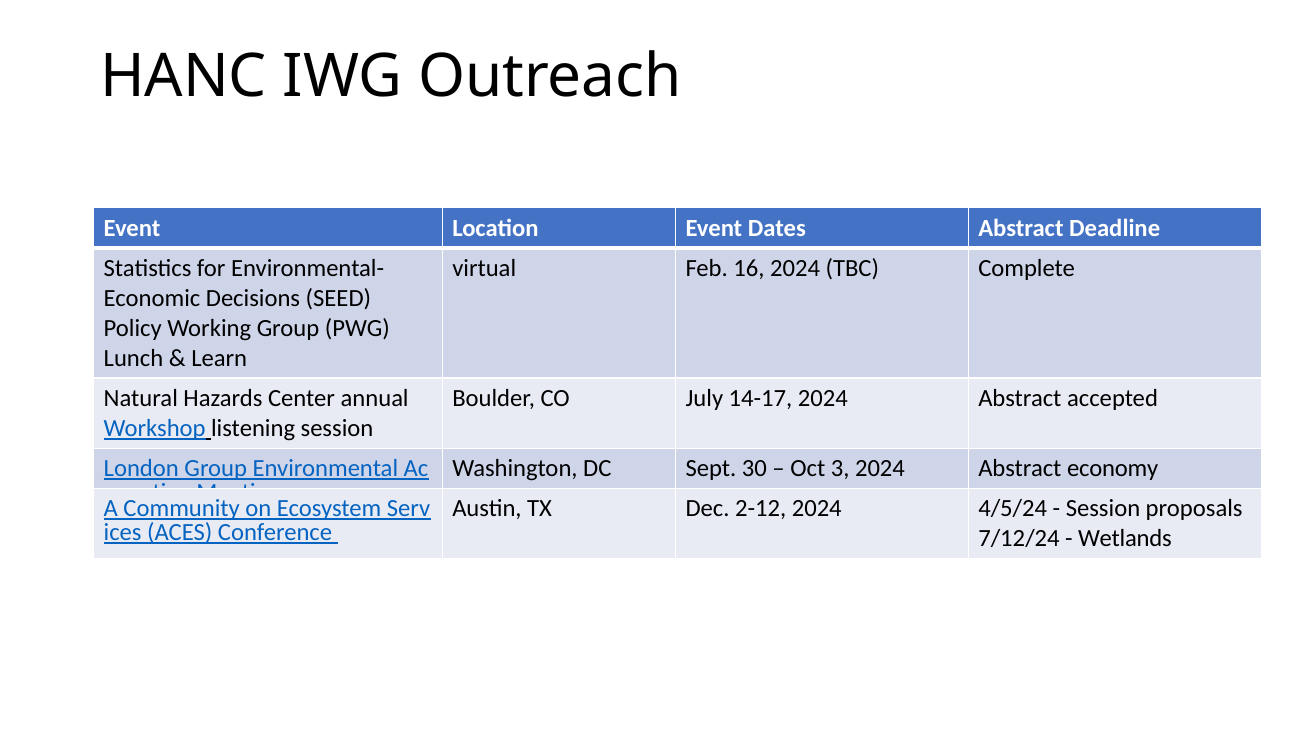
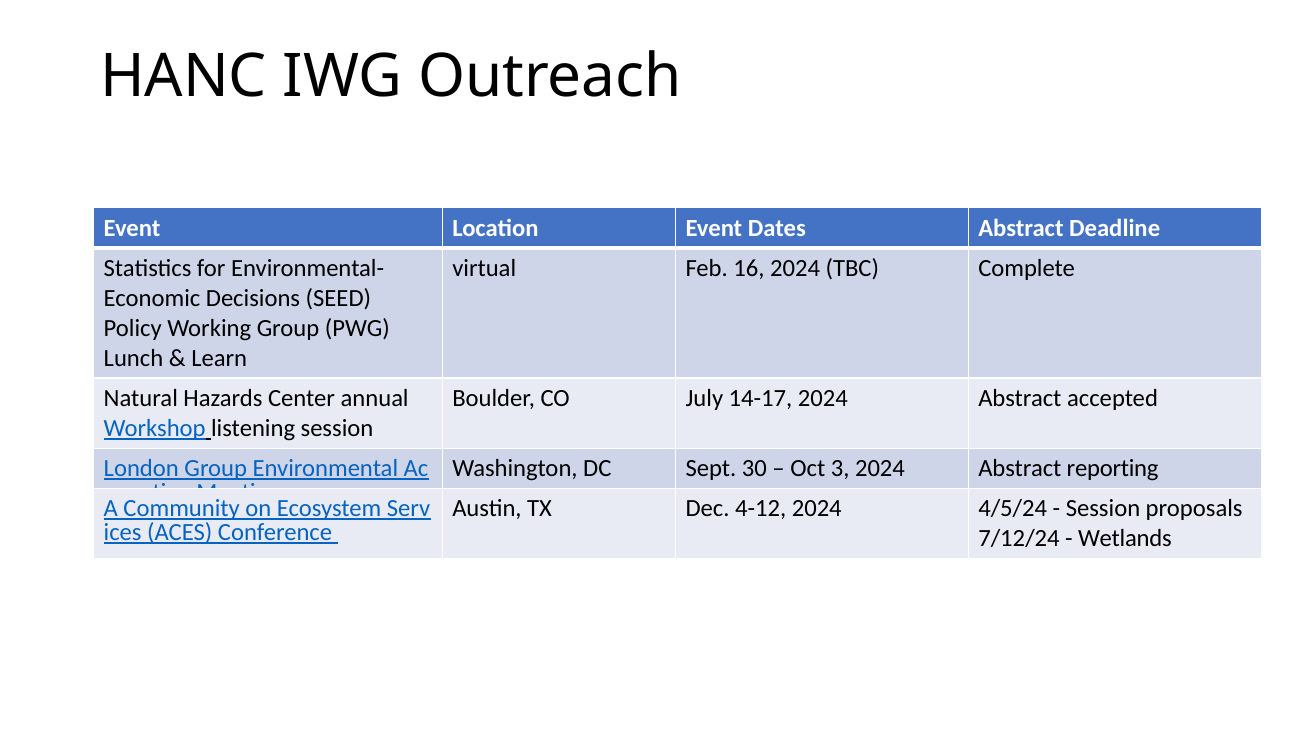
economy: economy -> reporting (1113, 468)
2-12: 2-12 -> 4-12 (761, 508)
